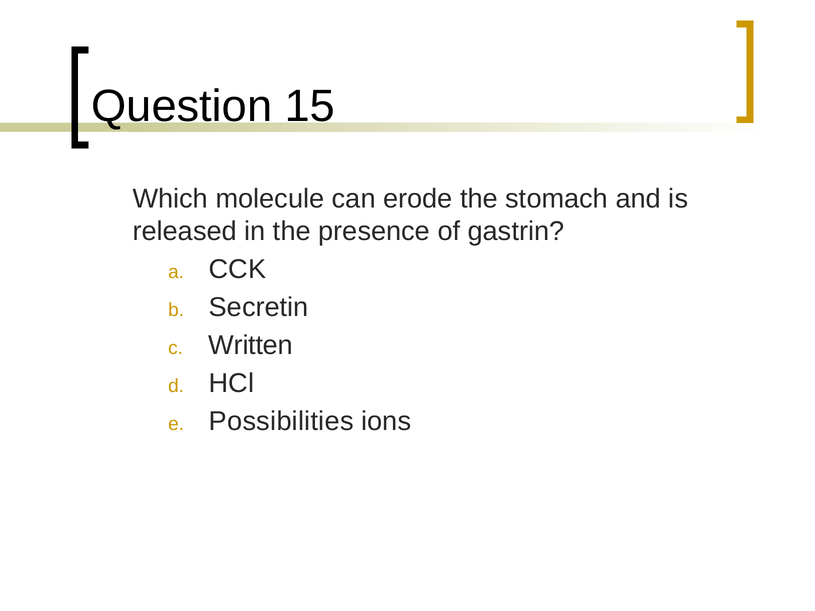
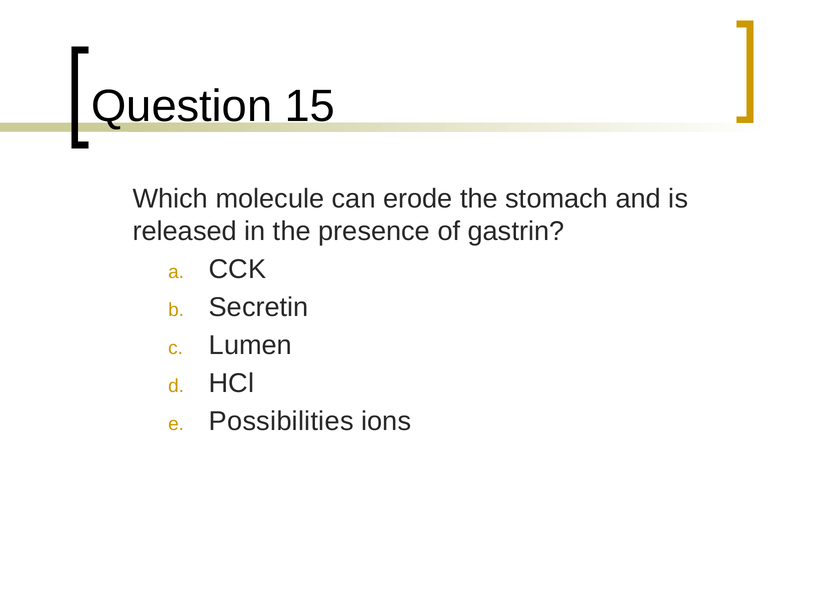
Written: Written -> Lumen (250, 346)
